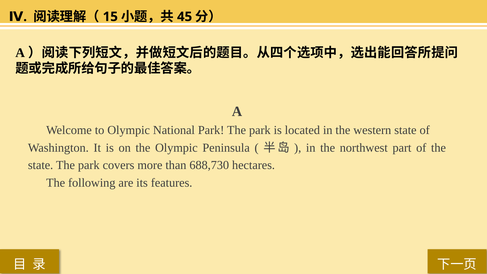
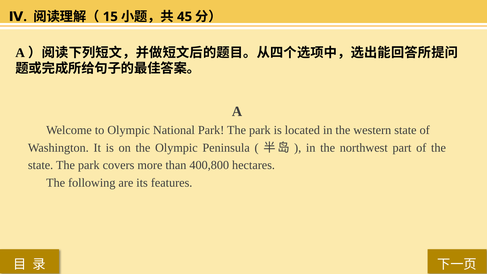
688,730: 688,730 -> 400,800 (209, 165)
